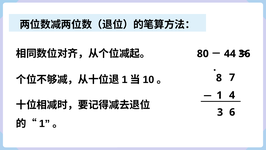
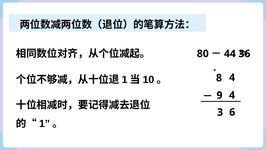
8 7: 7 -> 4 (232, 77)
1: 1 -> 9 (219, 95)
